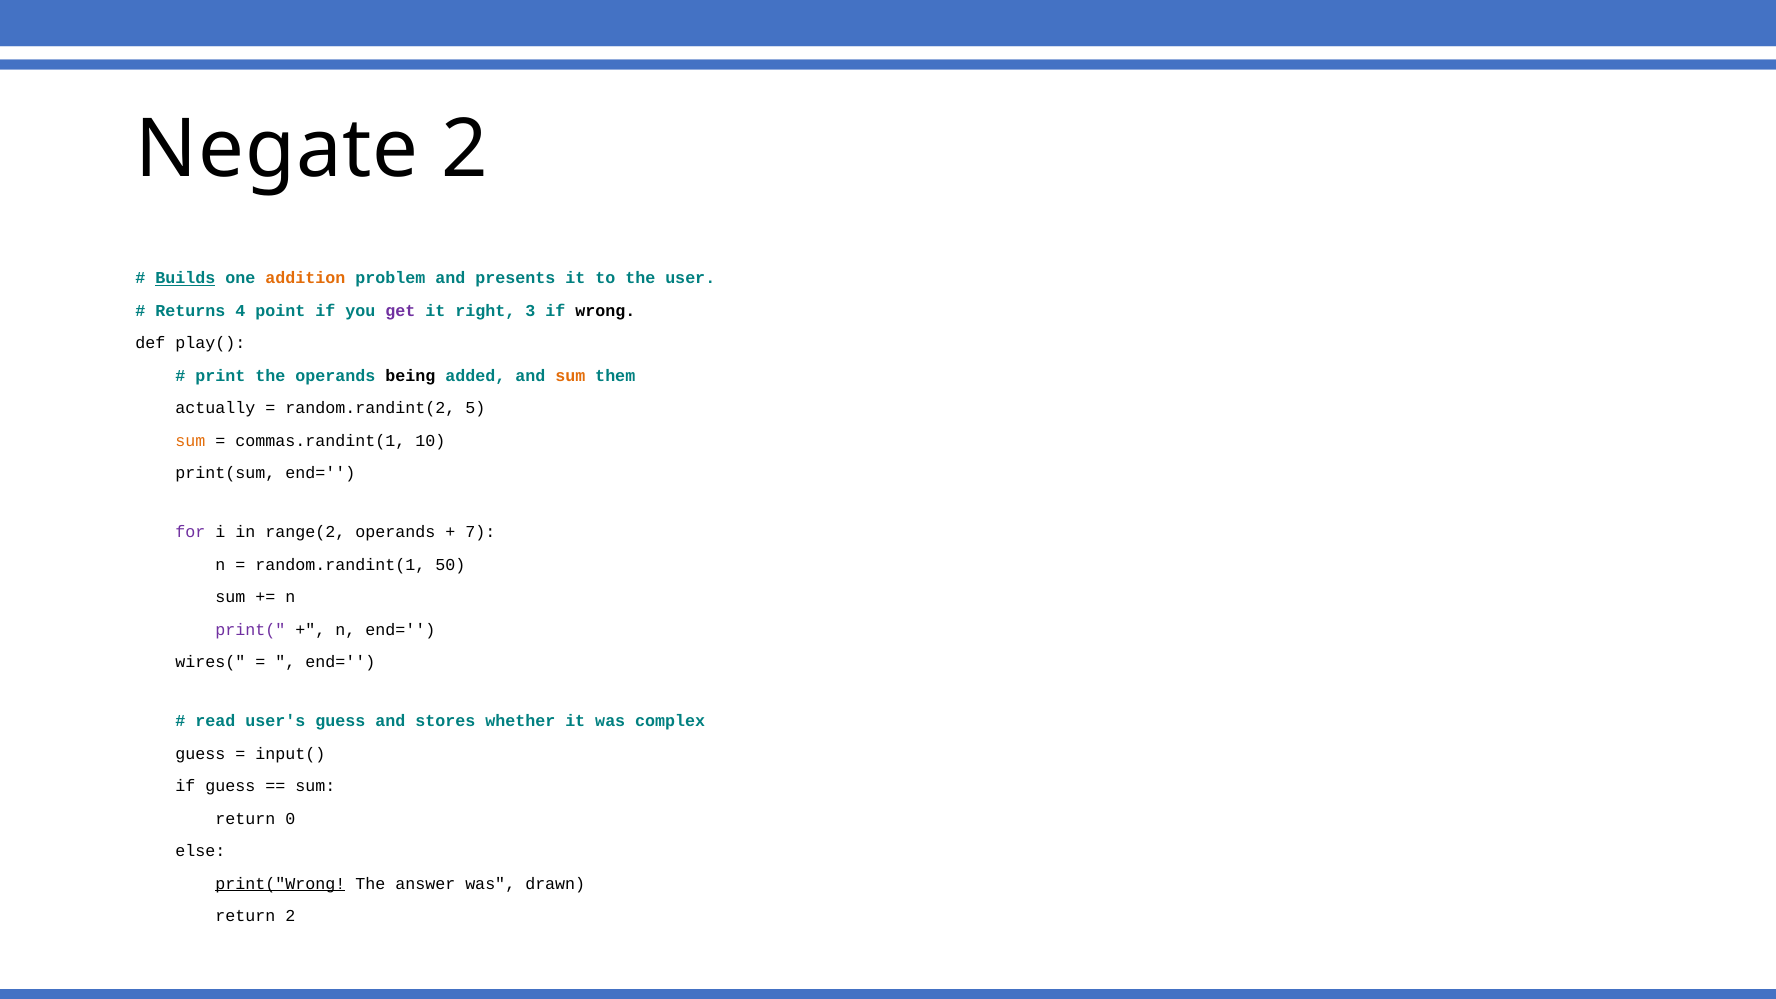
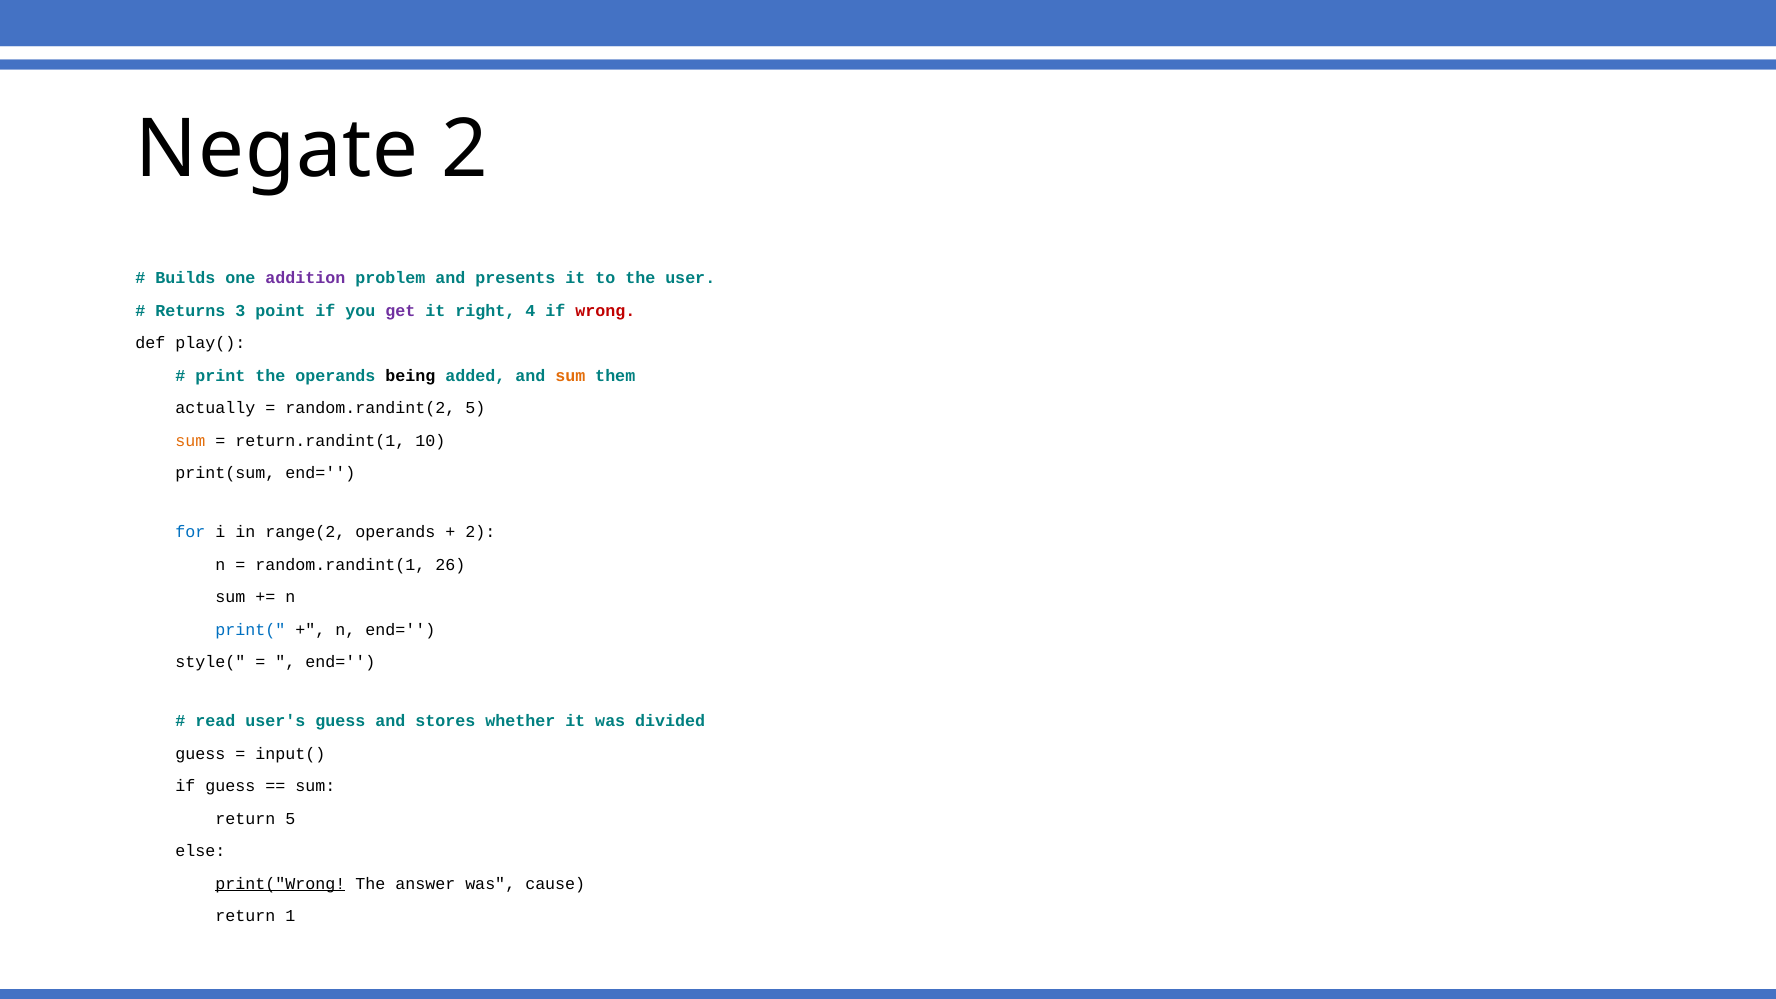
Builds underline: present -> none (185, 278)
addition colour: orange -> purple (305, 278)
4: 4 -> 3 (240, 311)
3: 3 -> 4 (530, 311)
wrong colour: black -> red (605, 311)
commas.randint(1: commas.randint(1 -> return.randint(1 (320, 441)
for colour: purple -> blue (190, 532)
7: 7 -> 2 (480, 532)
50: 50 -> 26 (450, 565)
print( colour: purple -> blue (250, 630)
wires(: wires( -> style( (210, 662)
complex: complex -> divided (670, 721)
return 0: 0 -> 5 (290, 819)
drawn: drawn -> cause (555, 884)
return 2: 2 -> 1 (290, 916)
